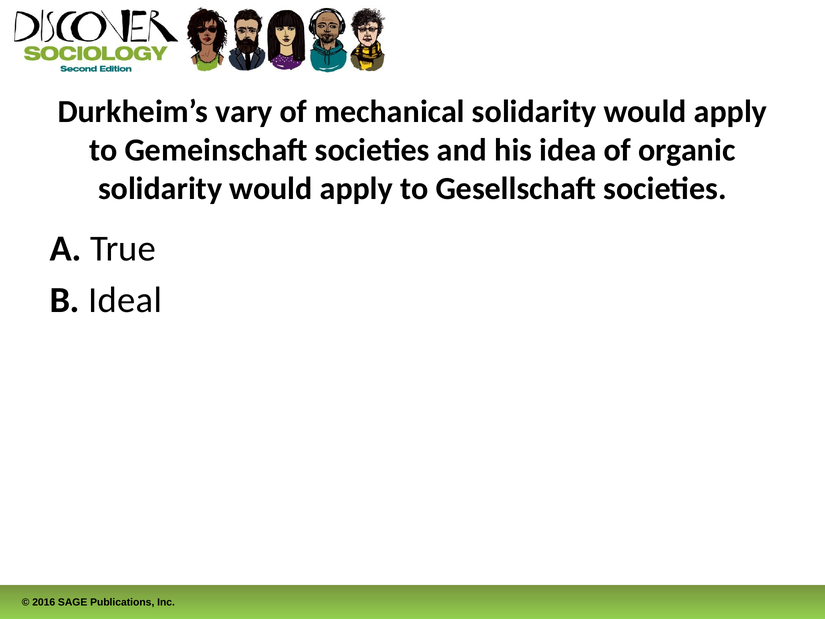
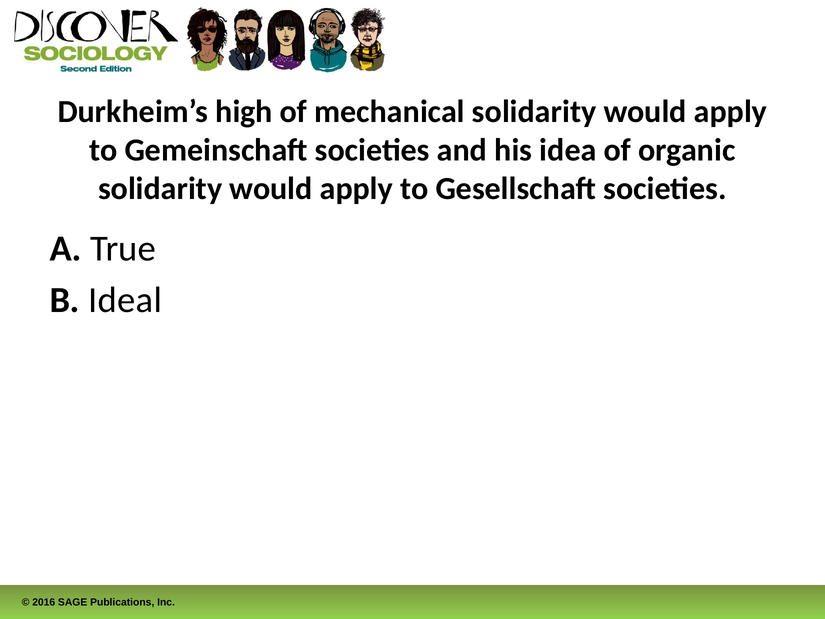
vary: vary -> high (244, 112)
